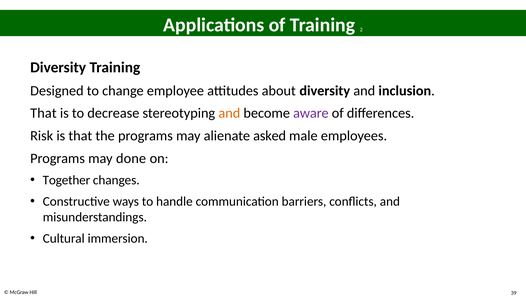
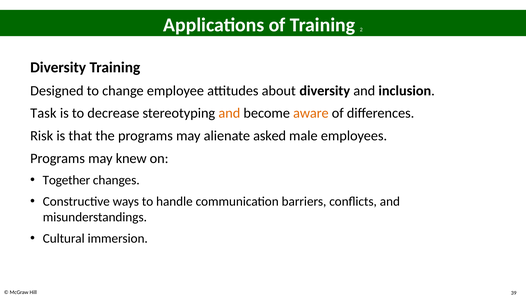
That: That -> Task (43, 113)
aware colour: purple -> orange (311, 113)
done: done -> knew (131, 158)
